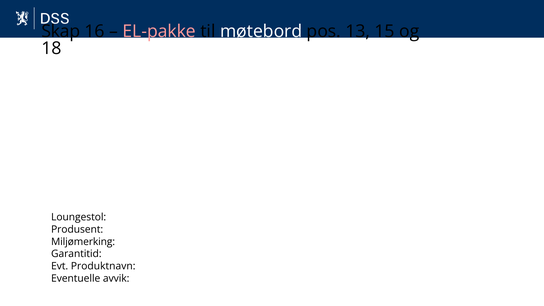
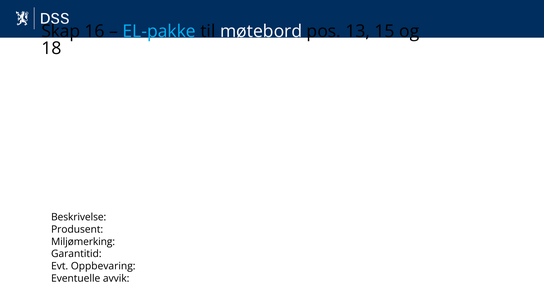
EL-pakke colour: pink -> light blue (159, 31)
Loungestol: Loungestol -> Beskrivelse (79, 217)
Produktnavn: Produktnavn -> Oppbevaring (103, 266)
